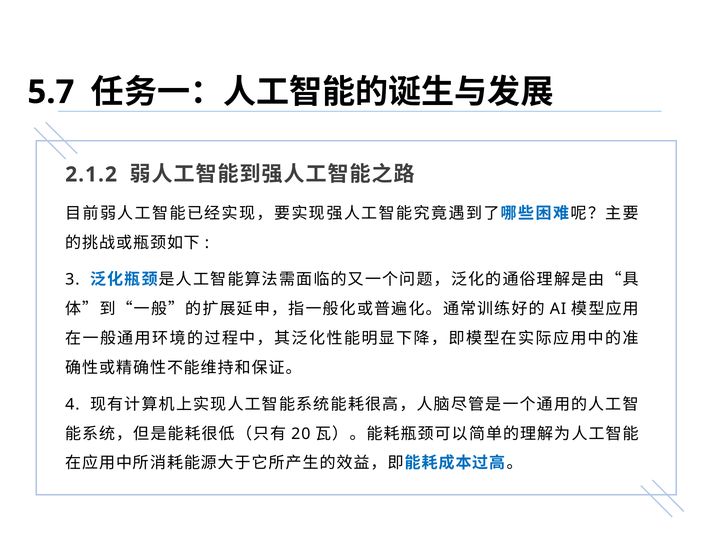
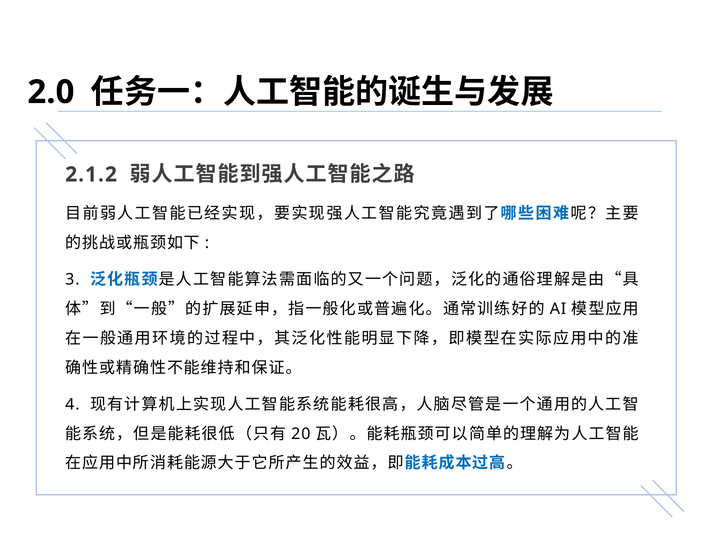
5.7: 5.7 -> 2.0 (51, 92)
